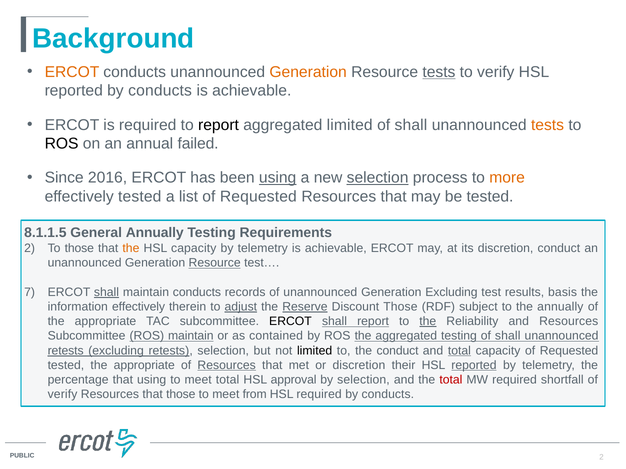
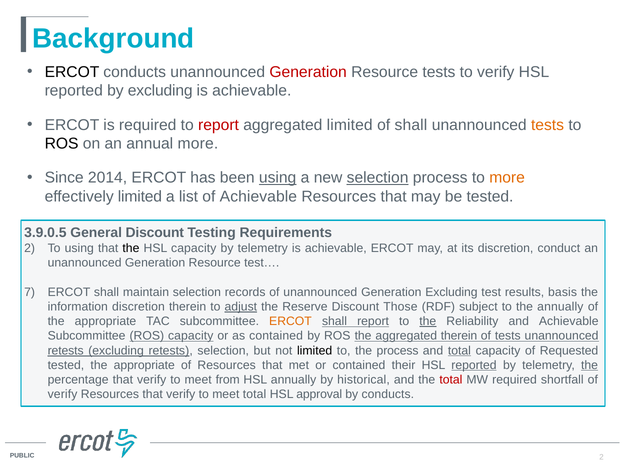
ERCOT colour: orange -> black (72, 72)
Generation colour: orange -> red (308, 72)
tests underline: present -> none (439, 72)
reported by conducts: conducts -> excluding (160, 91)
report colour: black -> red (218, 125)
annual failed: failed -> more (198, 144)
2016: 2016 -> 2014 (108, 178)
effectively tested: tested -> limited (140, 197)
list of Requested: Requested -> Achievable (258, 197)
8.1.1.5: 8.1.1.5 -> 3.9.0.5 (45, 233)
General Annually: Annually -> Discount (155, 233)
To those: those -> using (79, 249)
the colour: orange -> black (131, 249)
Resource underline: present -> none (215, 263)
shall underline: present -> none (106, 292)
maintain conducts: conducts -> selection (197, 292)
information effectively: effectively -> discretion (138, 307)
Reserve underline: present -> none (305, 307)
ERCOT colour: black -> orange (290, 322)
and Resources: Resources -> Achievable (569, 322)
ROS maintain: maintain -> capacity (191, 336)
aggregated testing: testing -> therein (459, 336)
shall: shall -> tests (508, 336)
the conduct: conduct -> process (398, 351)
Resources underline: present -> none (227, 366)
or discretion: discretion -> contained (359, 366)
the underline: none -> present (590, 366)
percentage that using: using -> verify (152, 380)
meet total: total -> from (228, 380)
HSL approval: approval -> annually (294, 380)
by selection: selection -> historical (363, 380)
Resources that those: those -> verify (181, 395)
meet from: from -> total (255, 395)
HSL required: required -> approval (319, 395)
